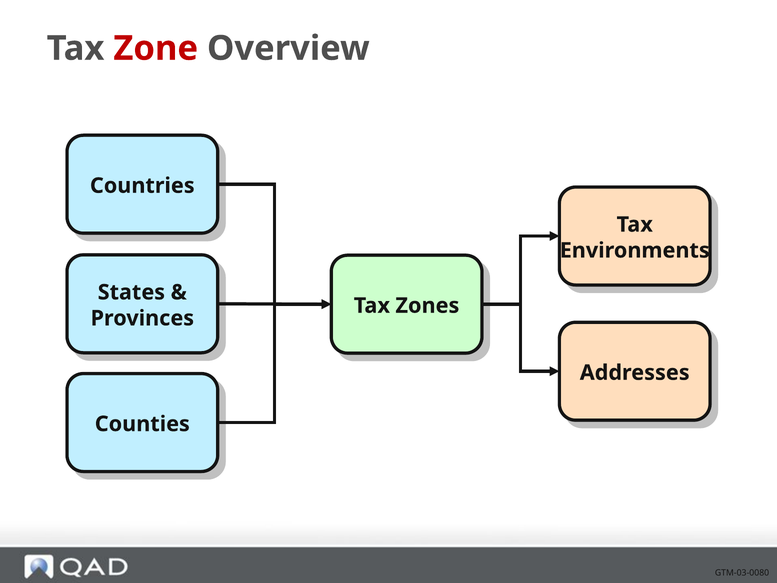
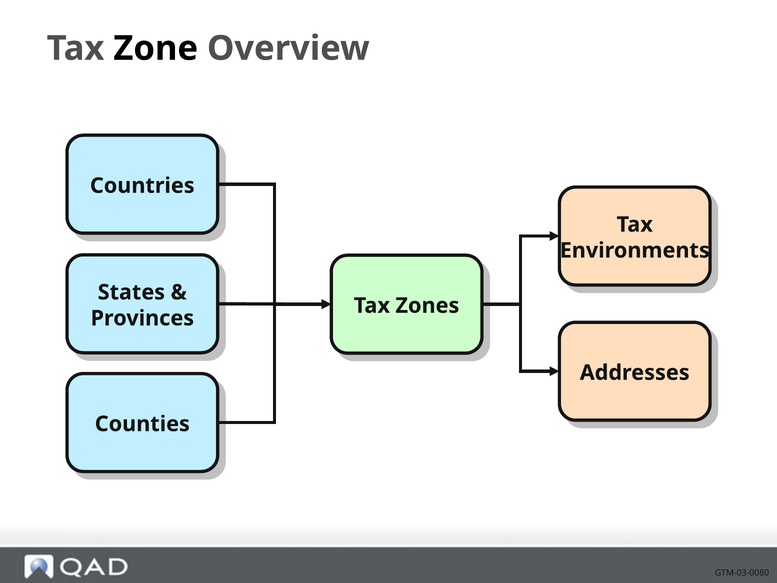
Zone colour: red -> black (156, 48)
